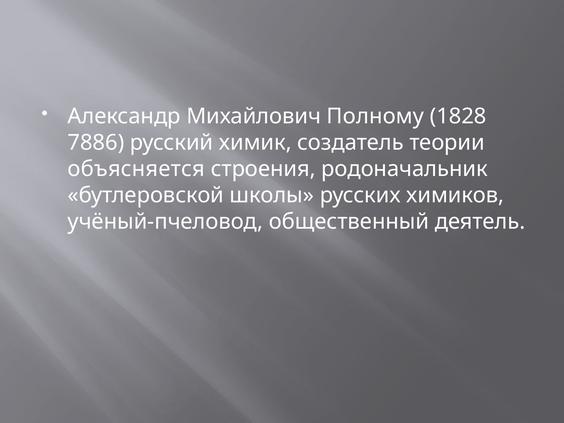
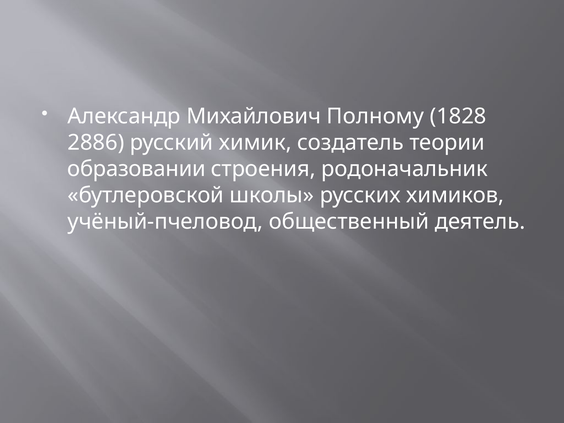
7886: 7886 -> 2886 (96, 143)
объясняется: объясняется -> образовании (136, 169)
